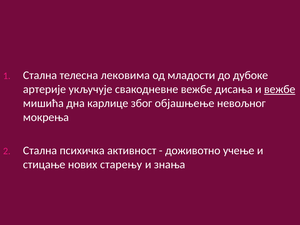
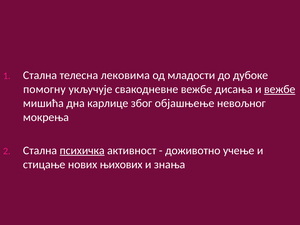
артерије: артерије -> помогну (44, 89)
психичка underline: none -> present (82, 150)
старењу: старењу -> њихових (121, 164)
